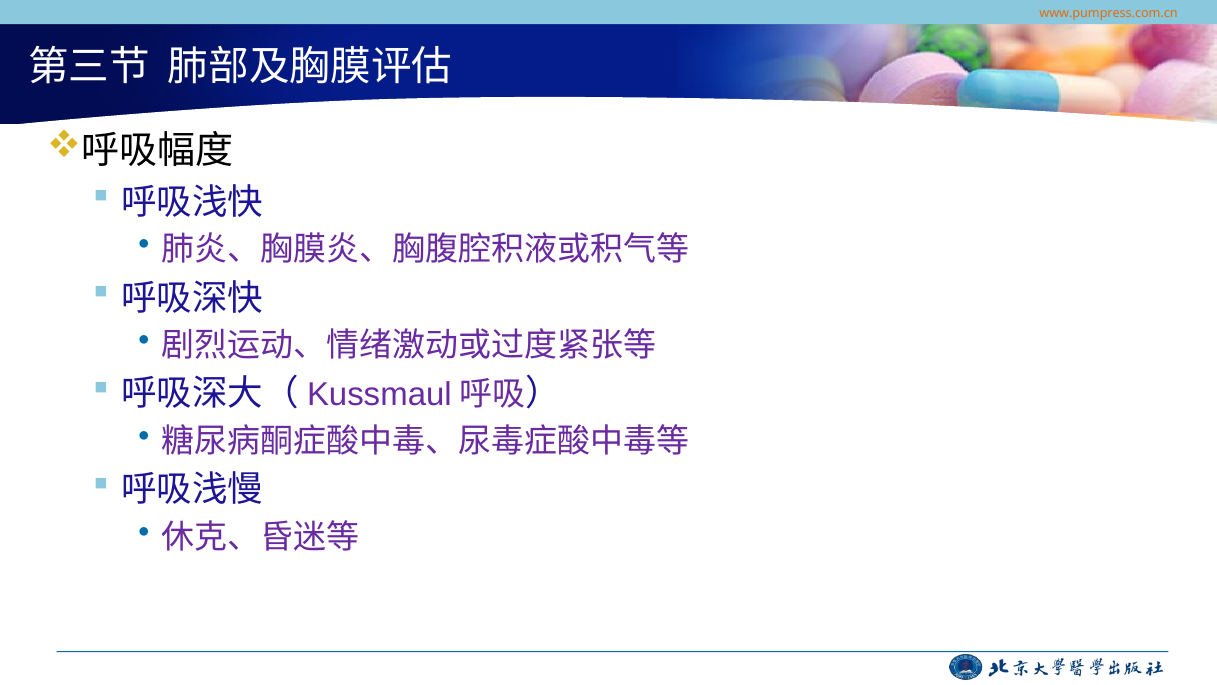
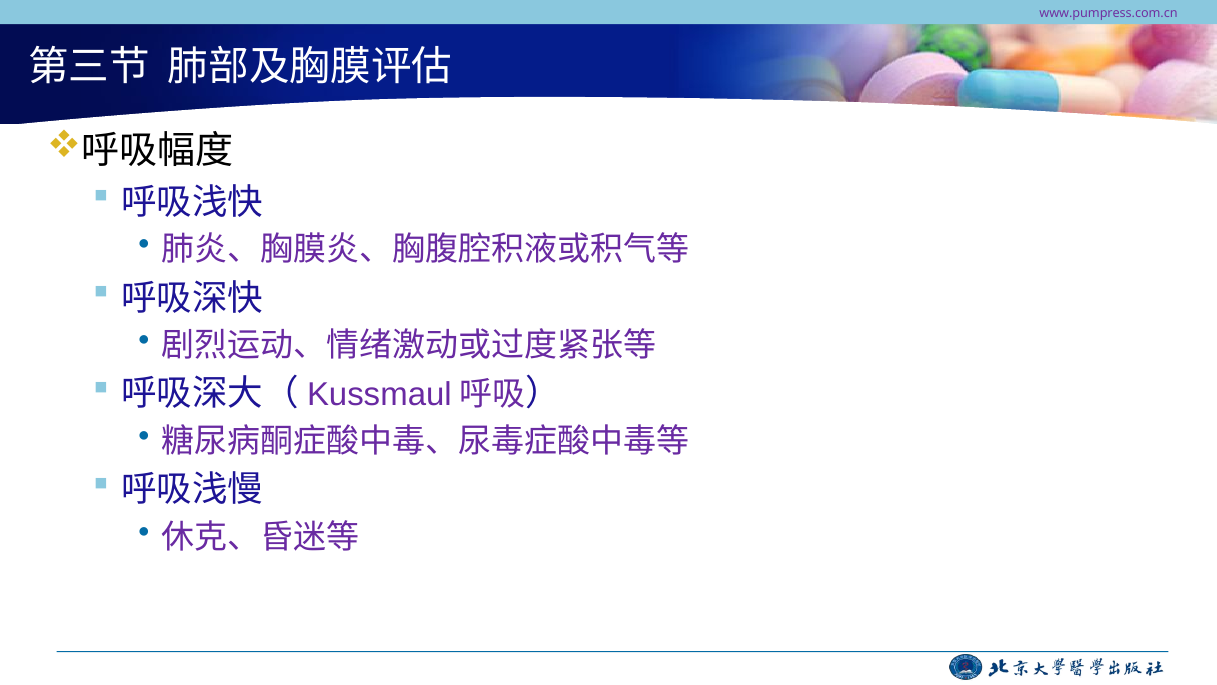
www.pumpress.com.cn colour: orange -> purple (1109, 13)
